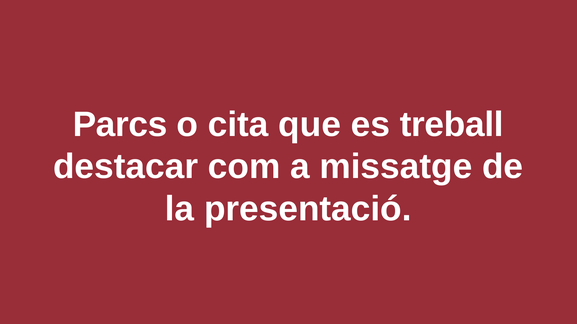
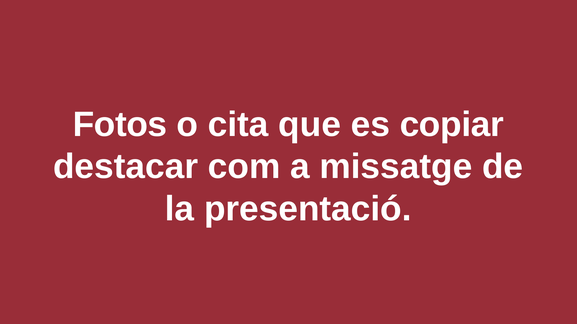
Parcs: Parcs -> Fotos (120, 125)
treball: treball -> copiar (452, 125)
